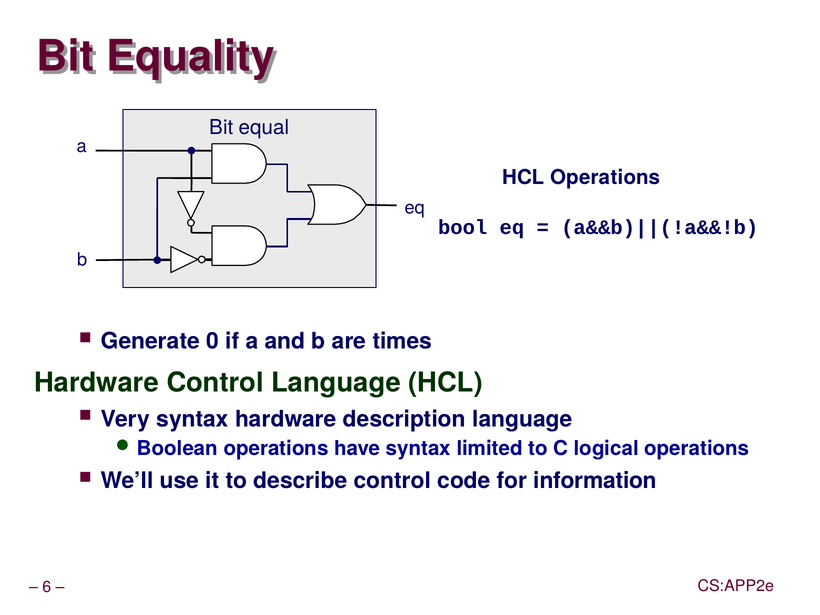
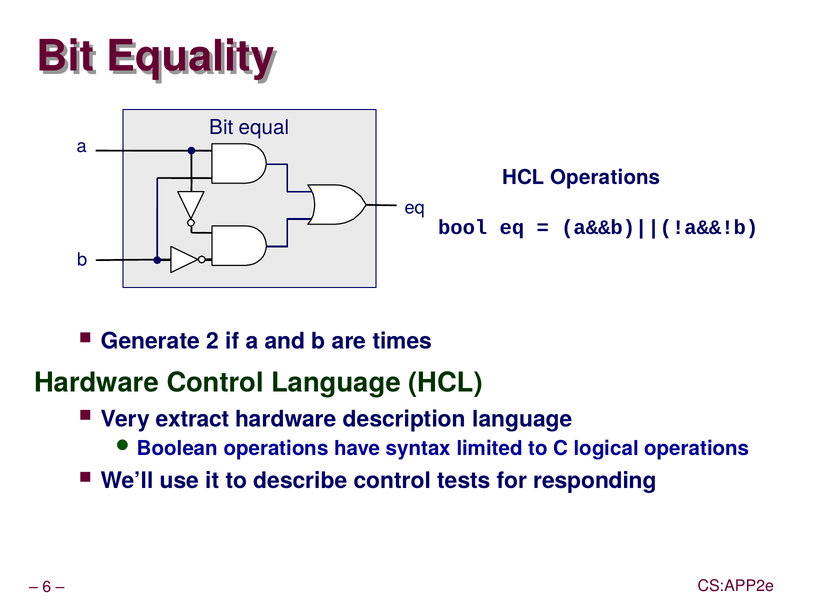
0: 0 -> 2 (213, 341)
Very syntax: syntax -> extract (193, 419)
code: code -> tests (464, 480)
information: information -> responding (595, 480)
